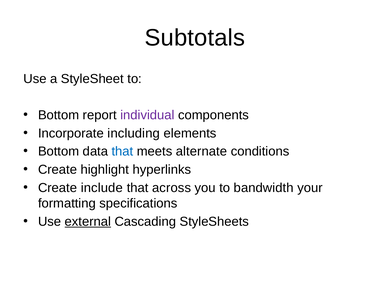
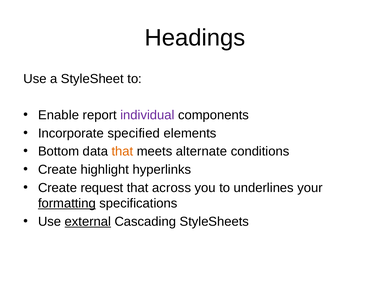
Subtotals: Subtotals -> Headings (195, 38)
Bottom: Bottom -> Enable (59, 115)
including: including -> specified (134, 133)
that colour: blue -> orange (122, 152)
include: include -> request (102, 188)
bandwidth: bandwidth -> underlines (264, 188)
formatting underline: none -> present (67, 204)
